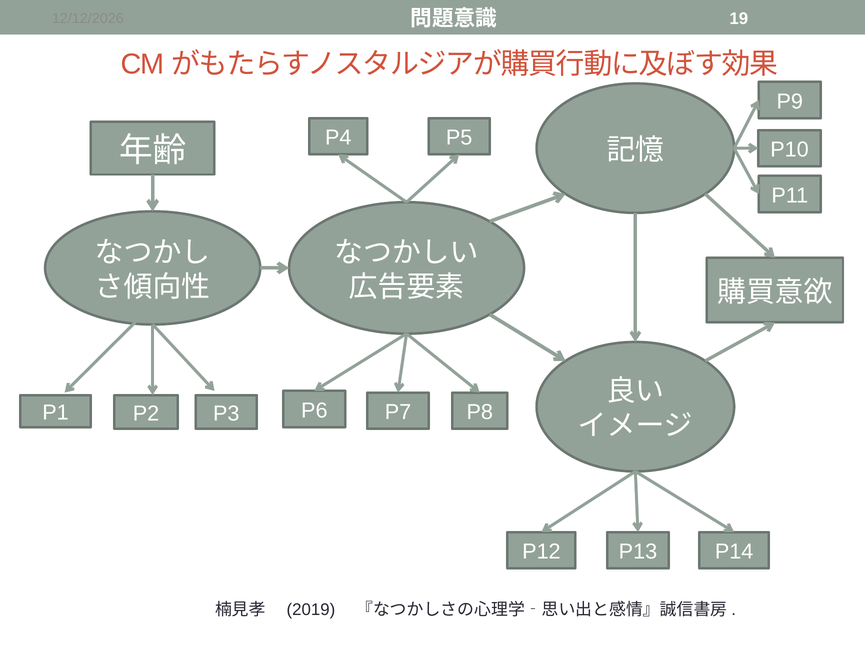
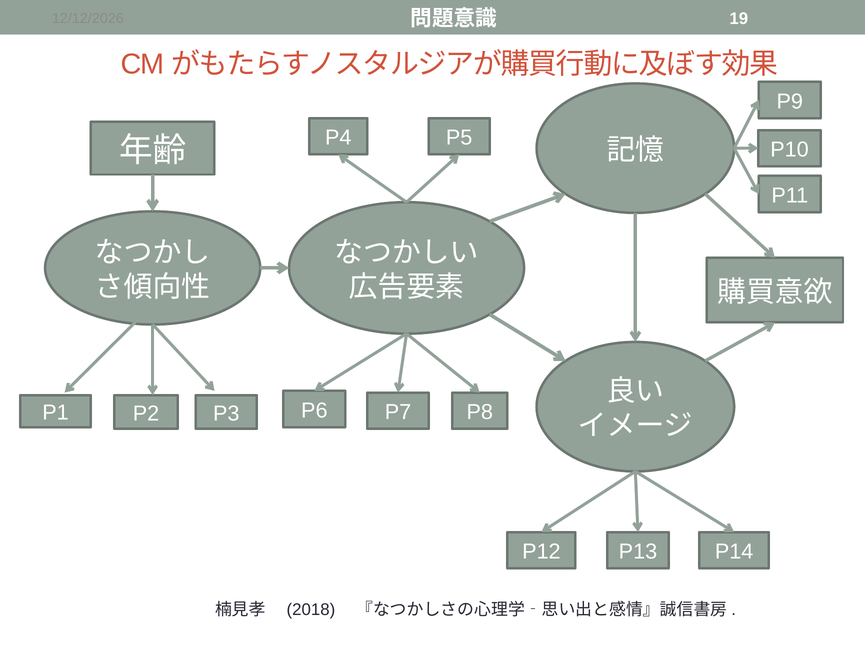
2019: 2019 -> 2018 (311, 609)
